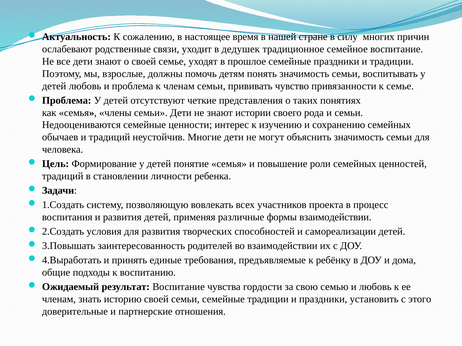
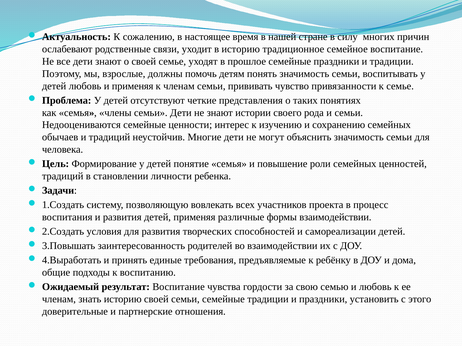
в дедушек: дедушек -> историю (241, 49)
и проблема: проблема -> применяя (133, 86)
